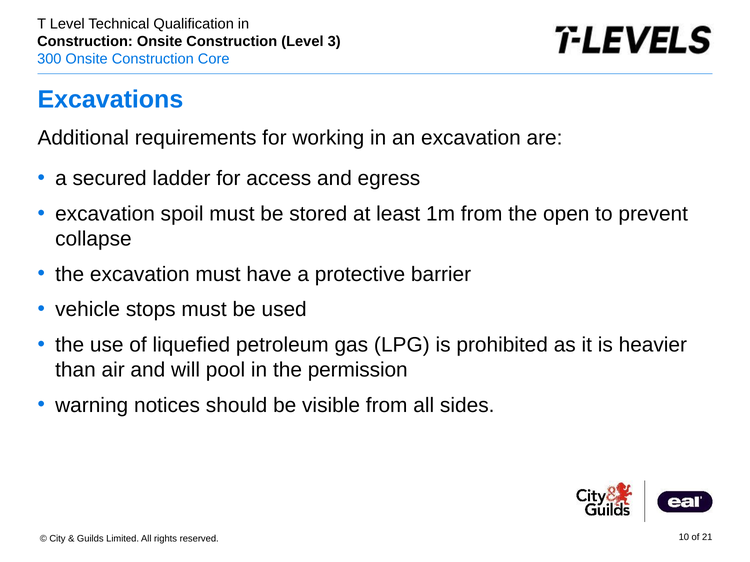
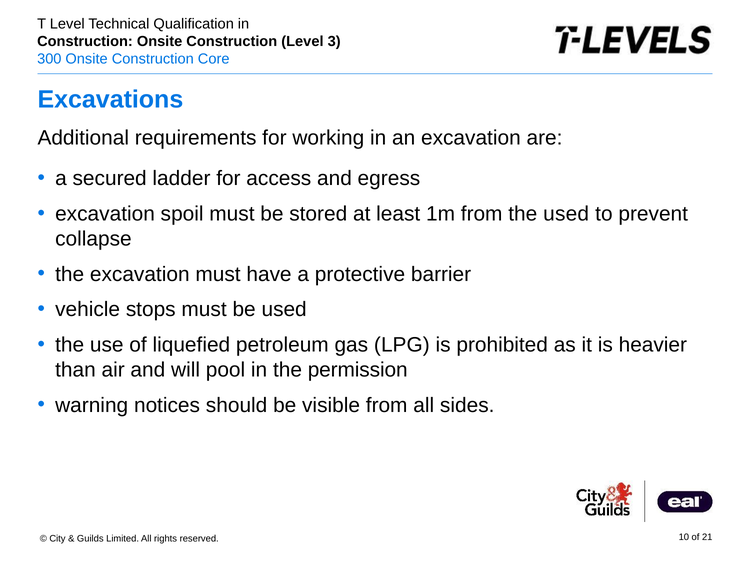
the open: open -> used (566, 214)
